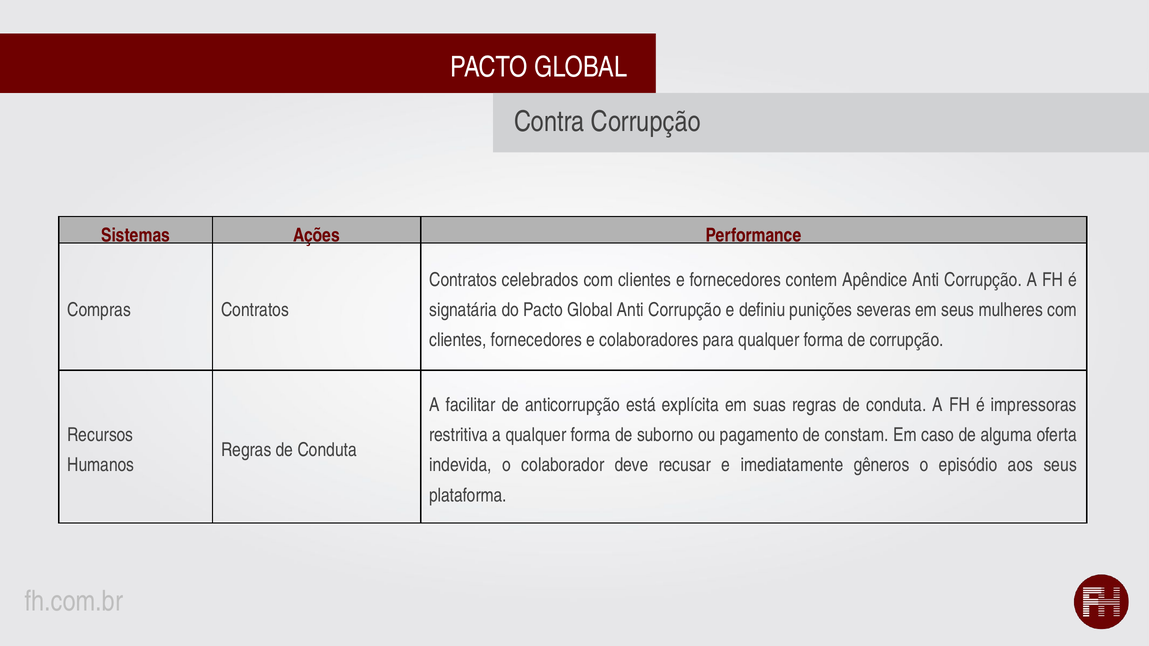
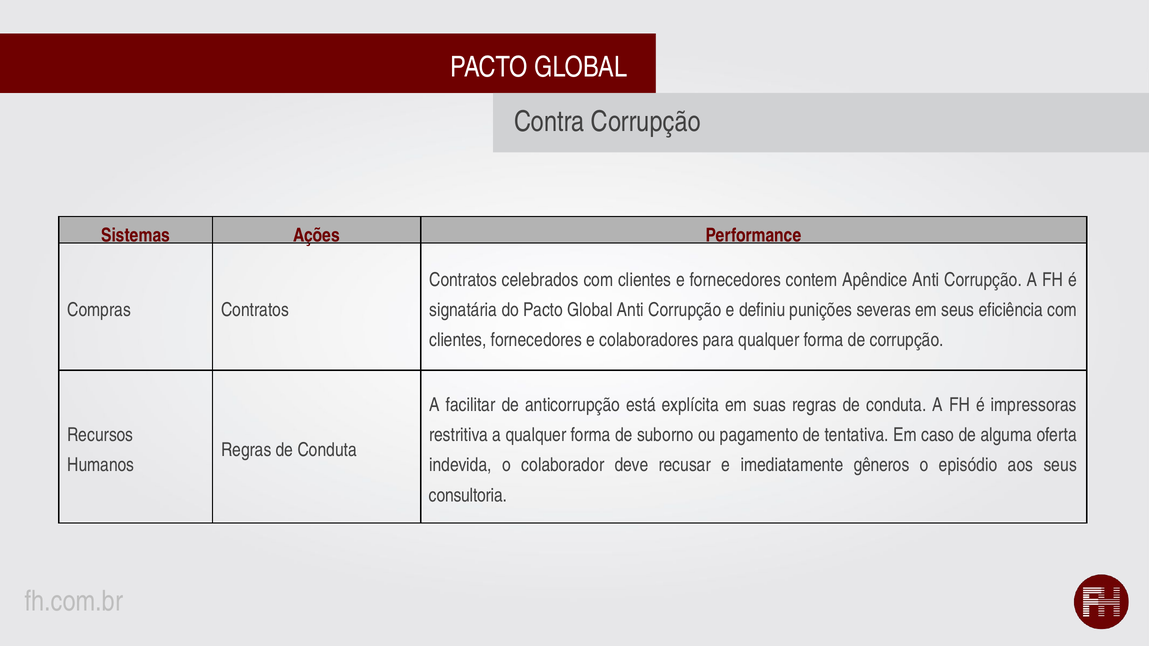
mulheres: mulheres -> eficiência (1011, 310)
constam: constam -> tentativa (857, 435)
plataforma: plataforma -> consultoria (468, 495)
